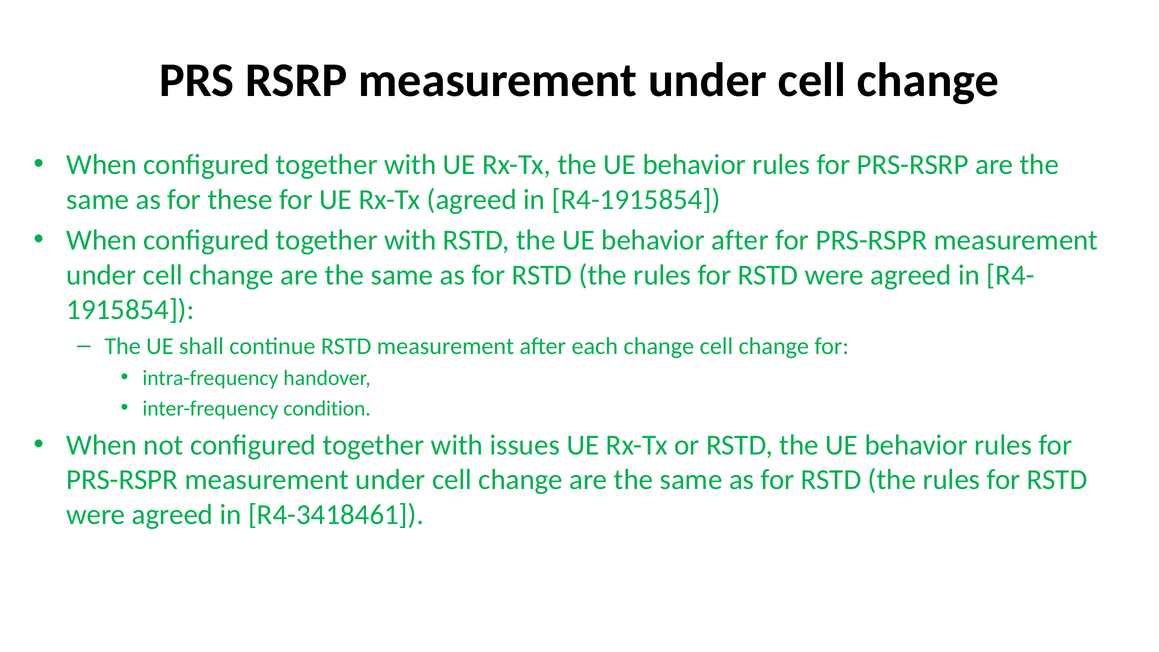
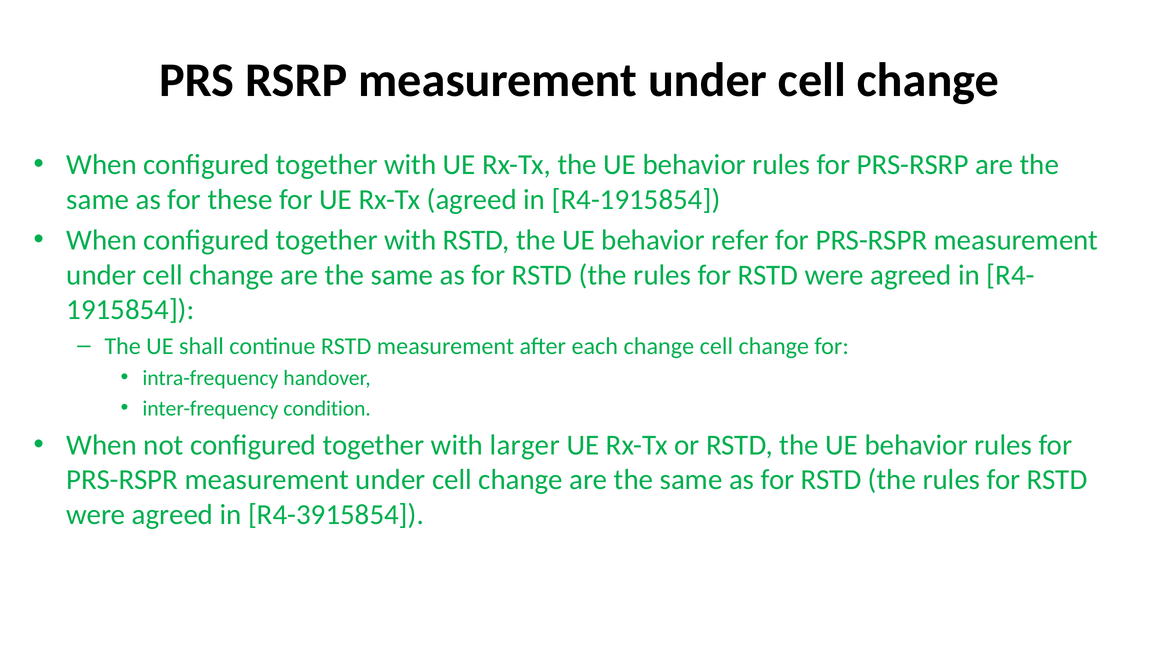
behavior after: after -> refer (740, 240)
issues: issues -> larger (525, 445)
R4-3418461: R4-3418461 -> R4-3915854 (336, 515)
